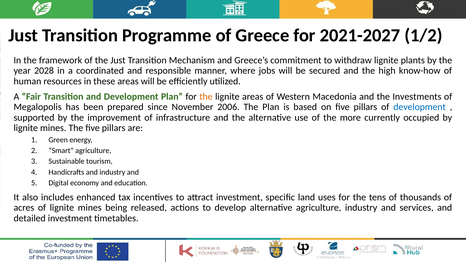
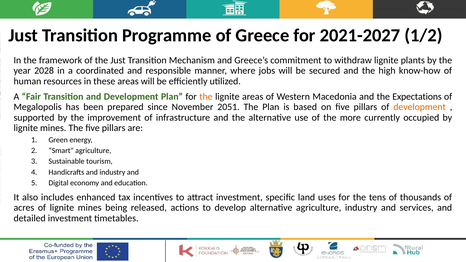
Investments: Investments -> Expectations (417, 97)
2006: 2006 -> 2051 (228, 107)
development colour: blue -> orange (420, 107)
